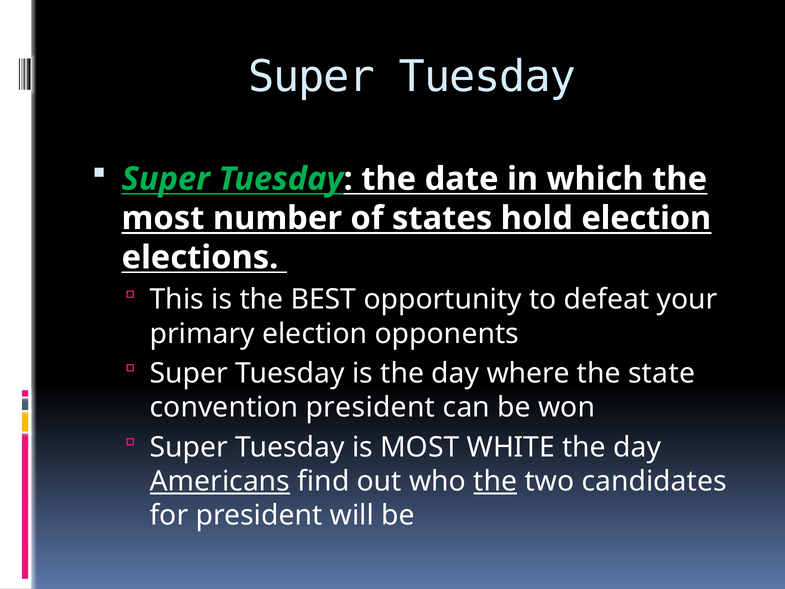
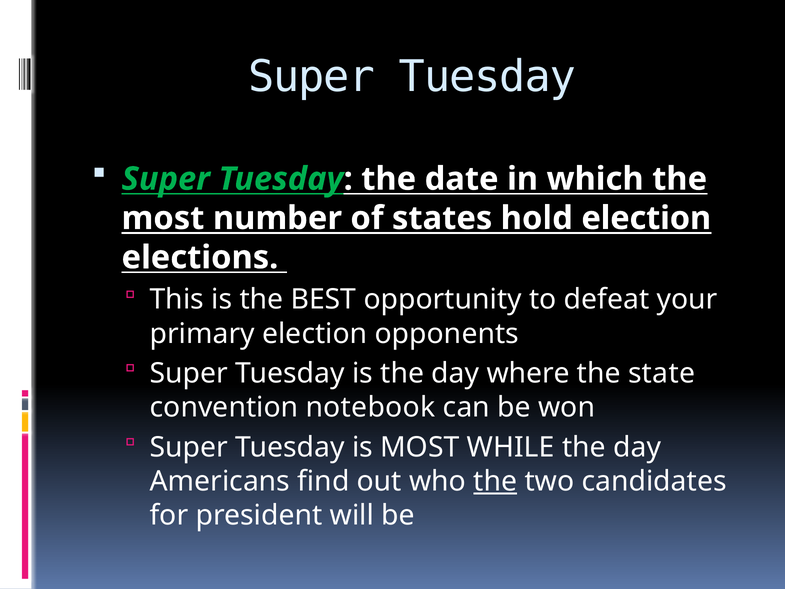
convention president: president -> notebook (370, 407)
WHITE: WHITE -> WHILE (511, 447)
Americans underline: present -> none (220, 481)
